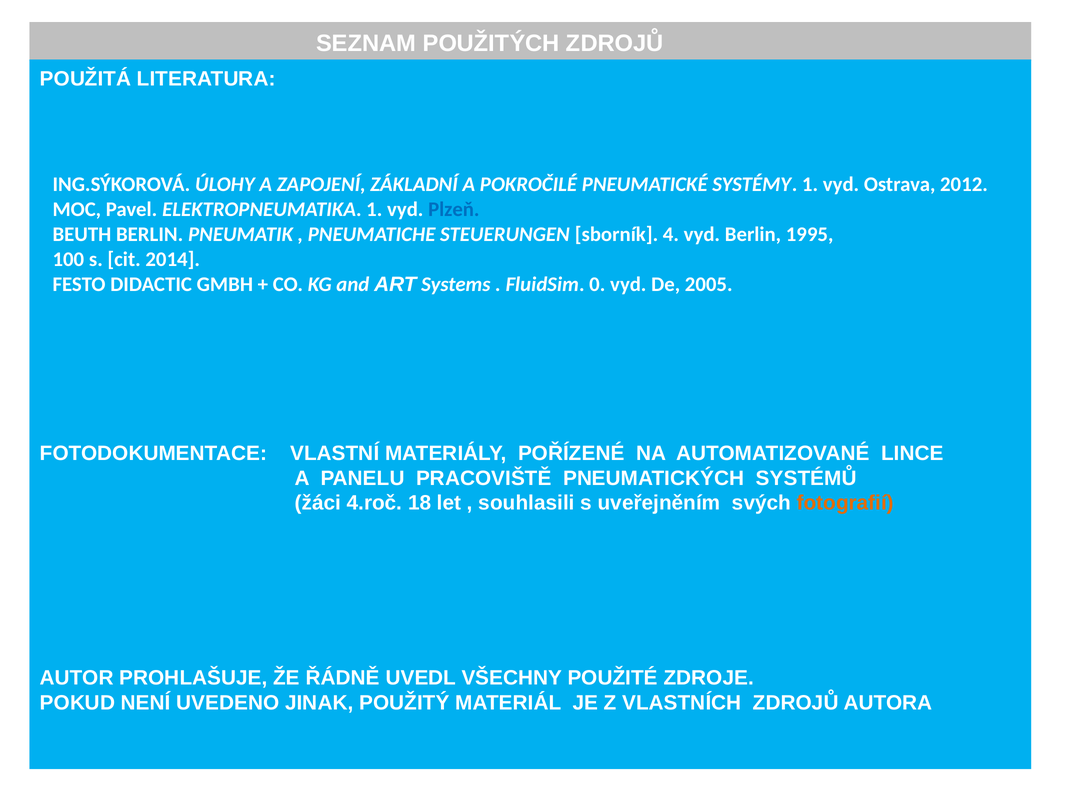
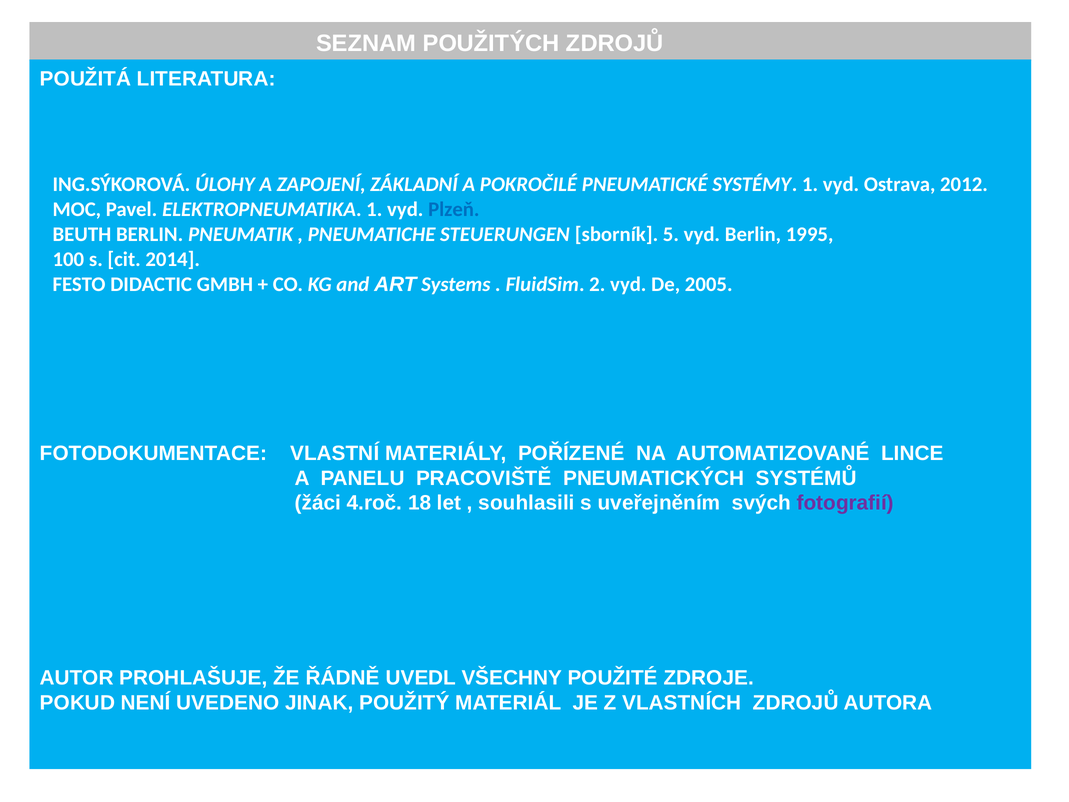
4: 4 -> 5 (671, 234)
0: 0 -> 2 (597, 284)
fotografií colour: orange -> purple (845, 503)
